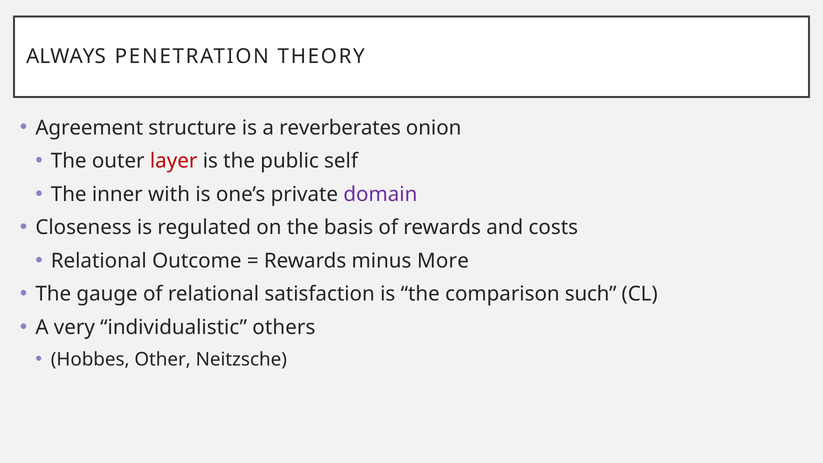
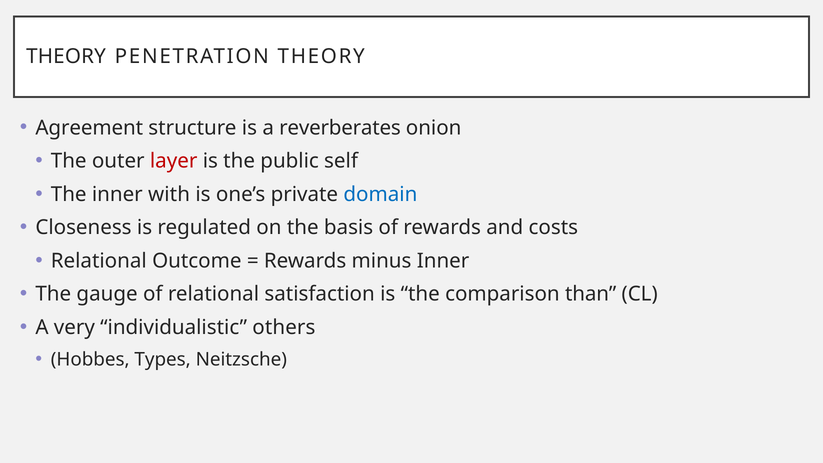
ALWAYS: ALWAYS -> THEORY (66, 57)
domain colour: purple -> blue (380, 194)
minus More: More -> Inner (443, 261)
such: such -> than (591, 294)
Other: Other -> Types (163, 360)
